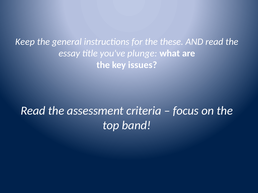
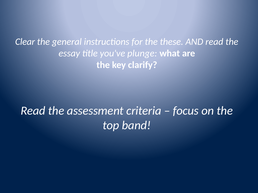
Keep: Keep -> Clear (25, 42)
issues: issues -> clarify (143, 65)
